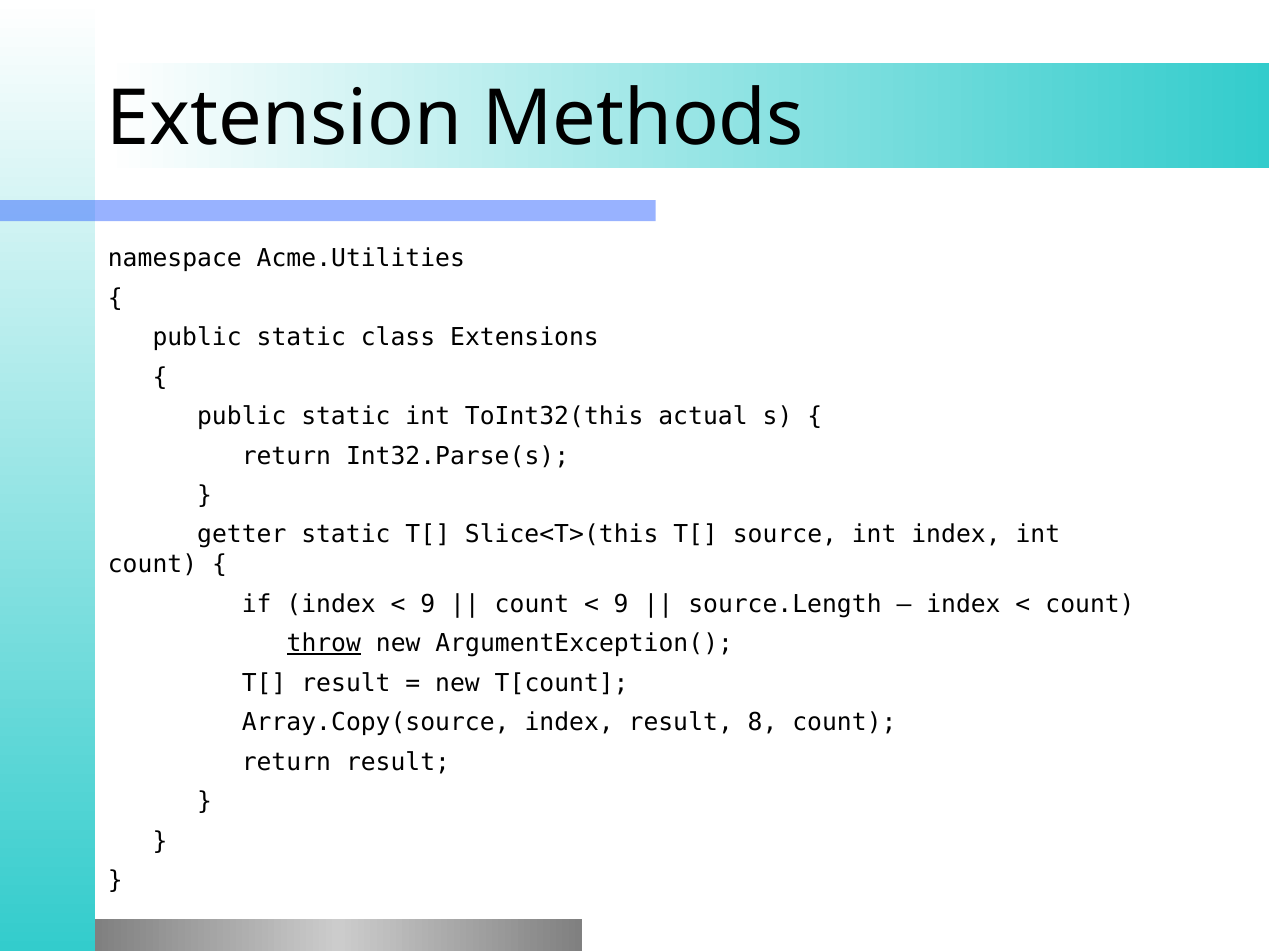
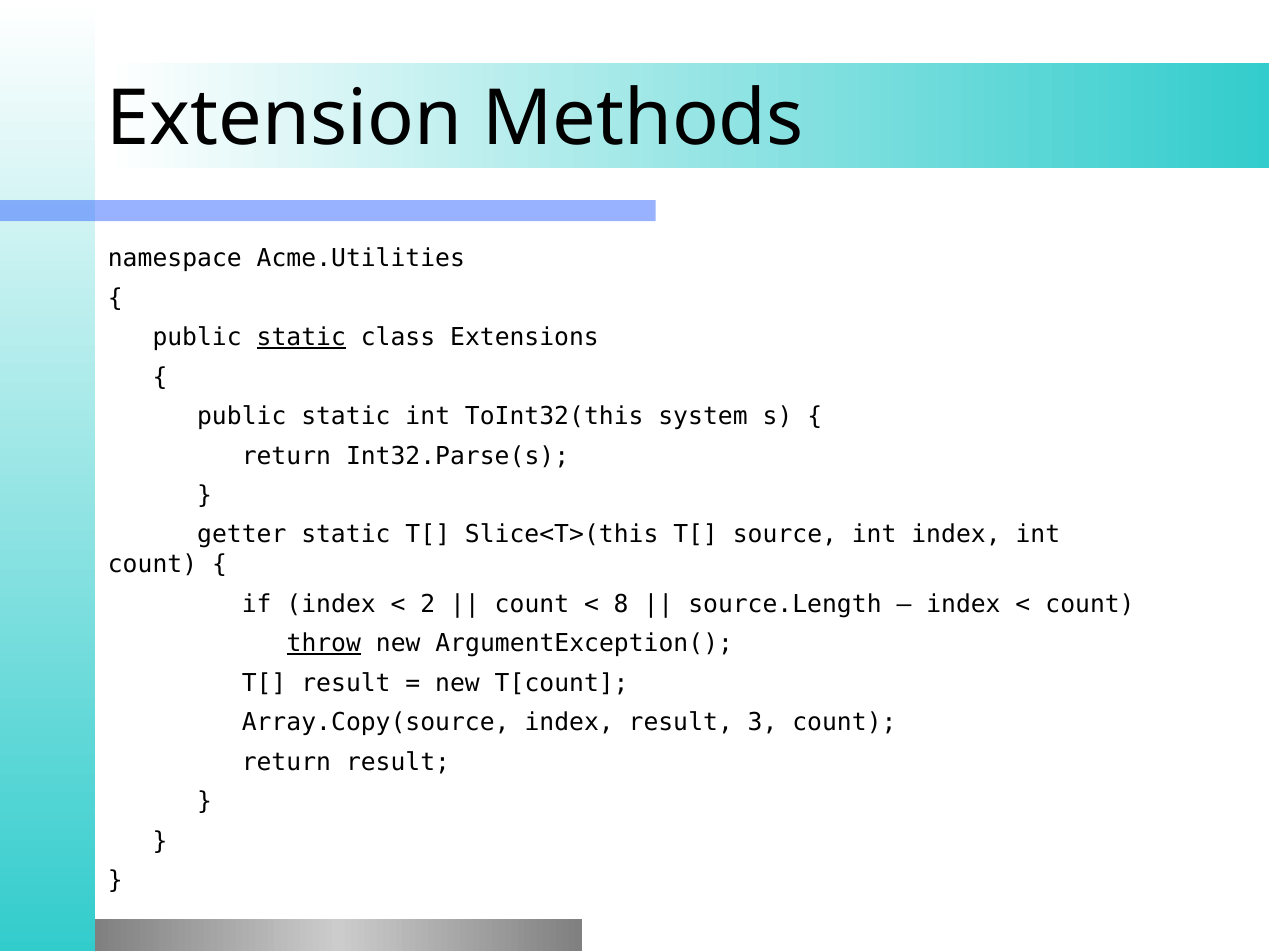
static underline: none -> present (301, 338)
actual: actual -> system (703, 417)
9: 9 -> 2 (428, 604)
9: 9 -> 8 (621, 604)
8: 8 -> 3 (763, 723)
